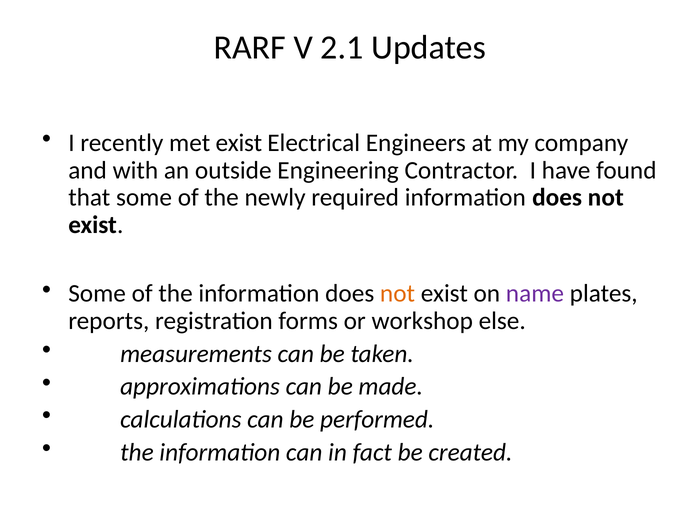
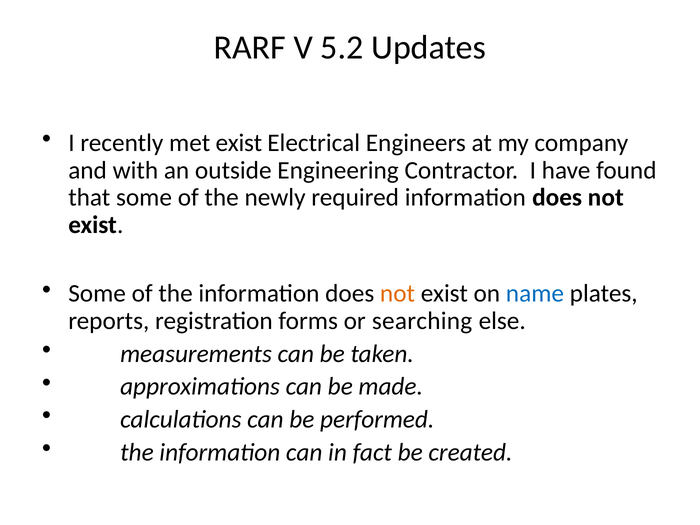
2.1: 2.1 -> 5.2 (342, 47)
name colour: purple -> blue (535, 294)
workshop: workshop -> searching (422, 321)
